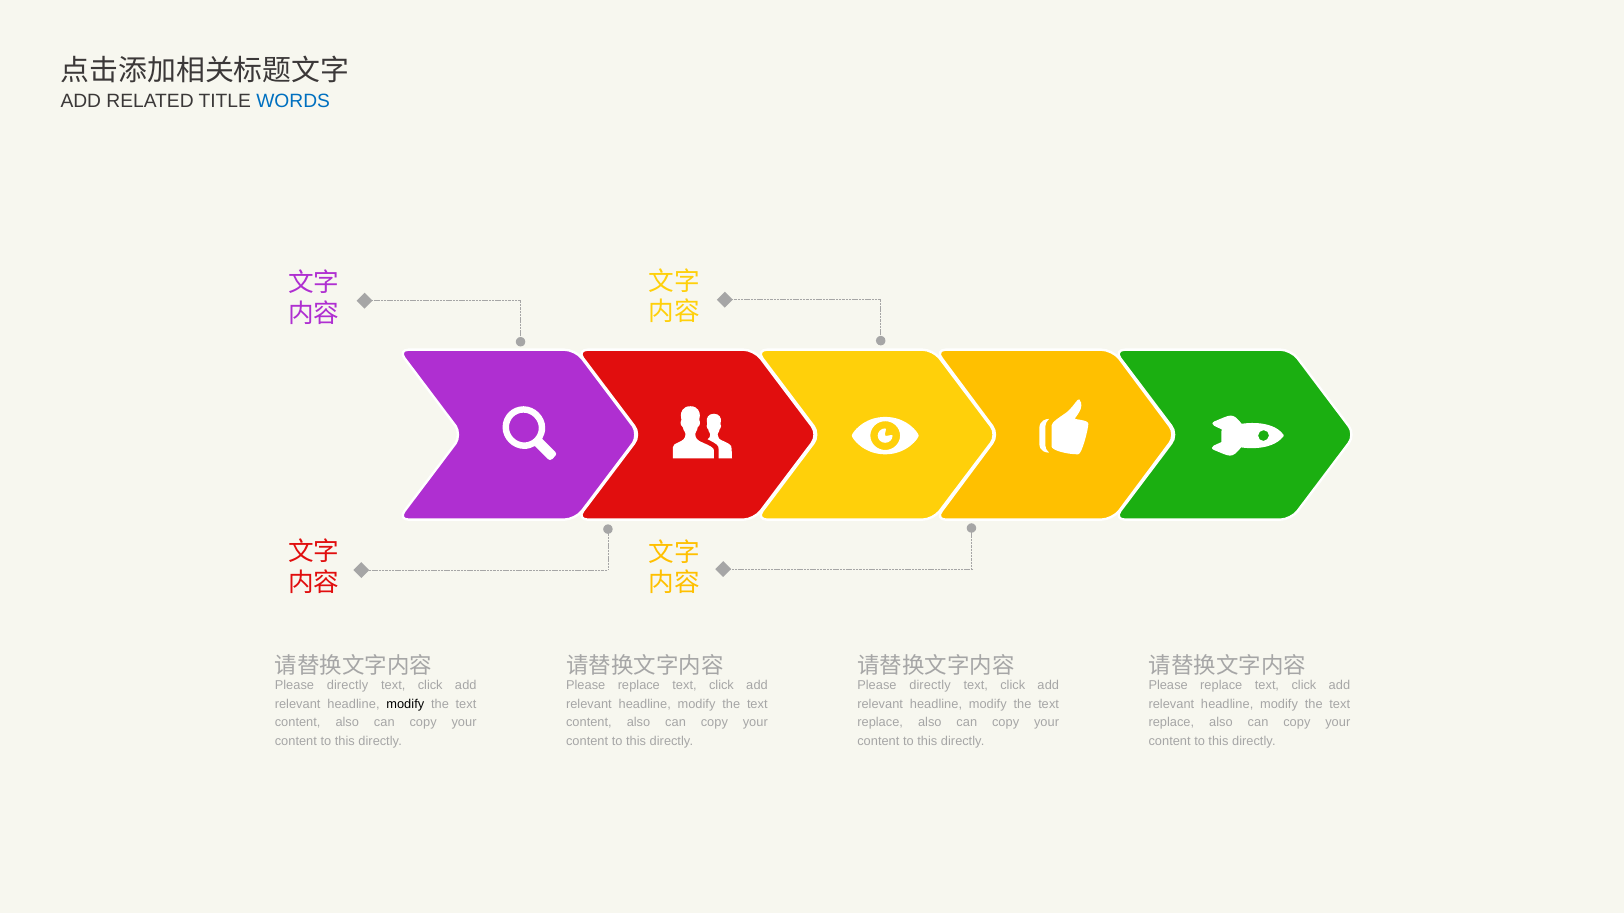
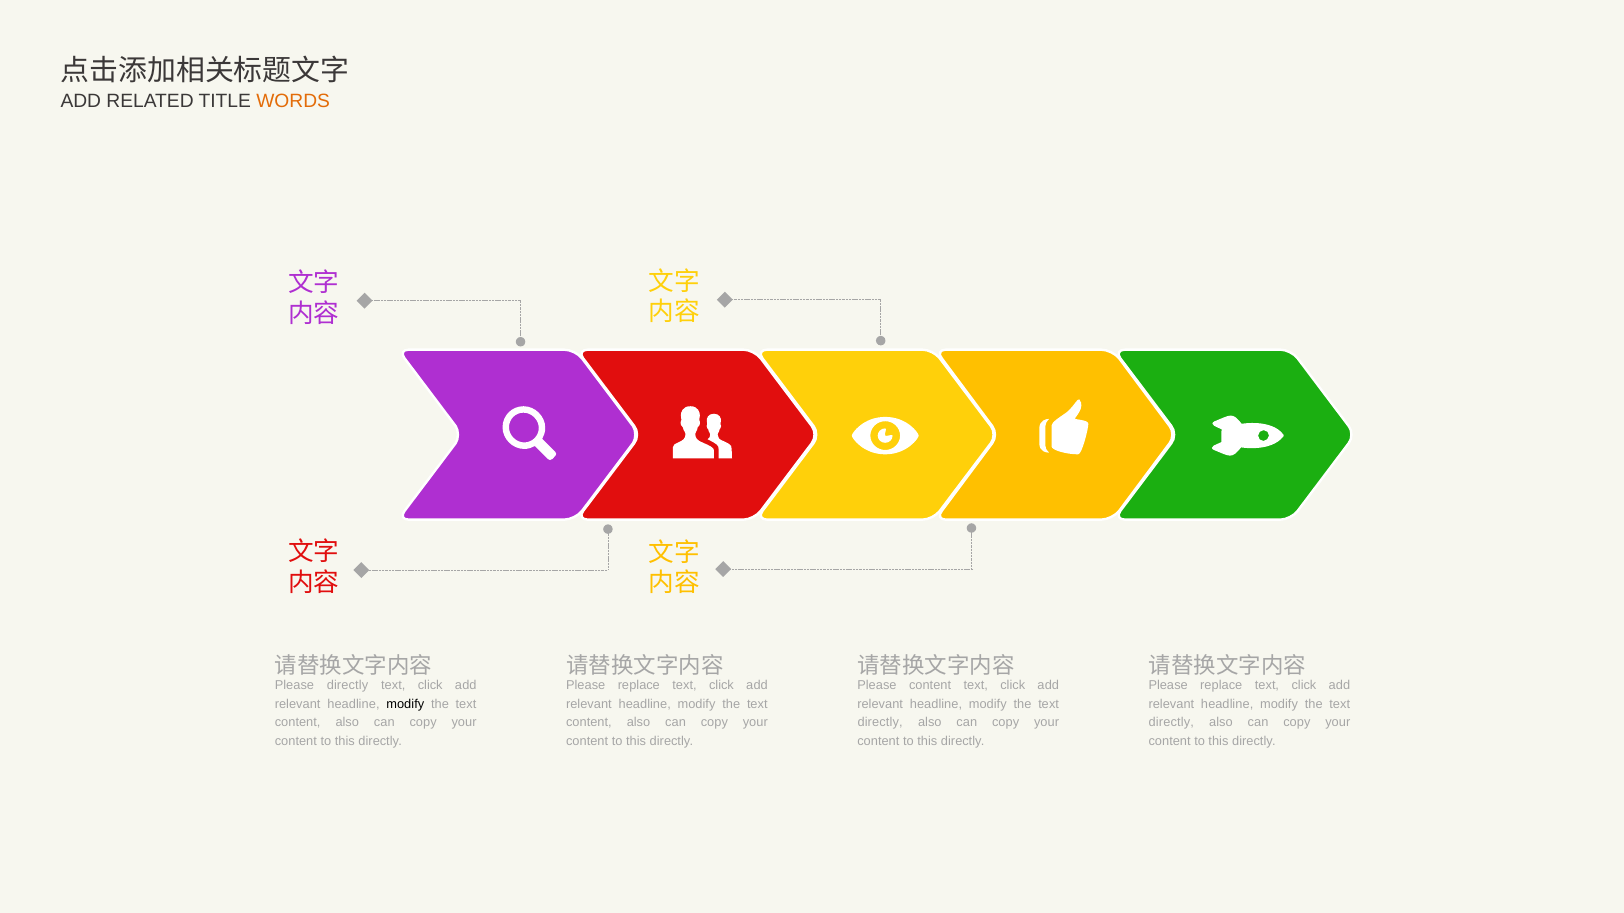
WORDS colour: blue -> orange (293, 102)
directly: directly -> content (930, 686)
replace: replace -> directly (880, 723)
replace: replace -> directly (1171, 723)
